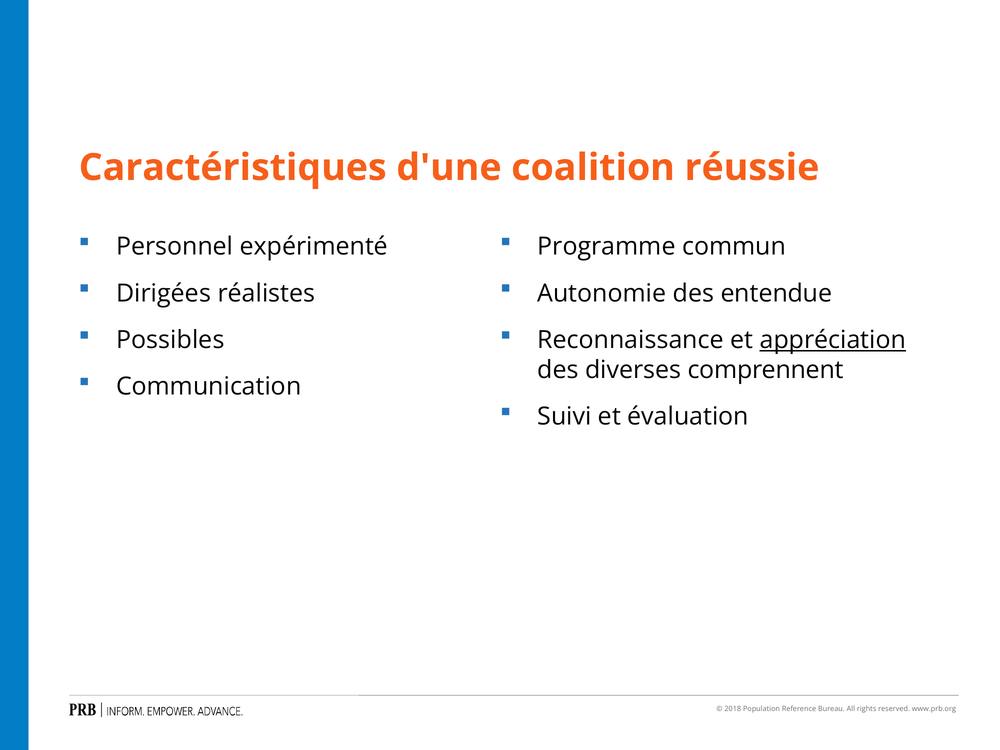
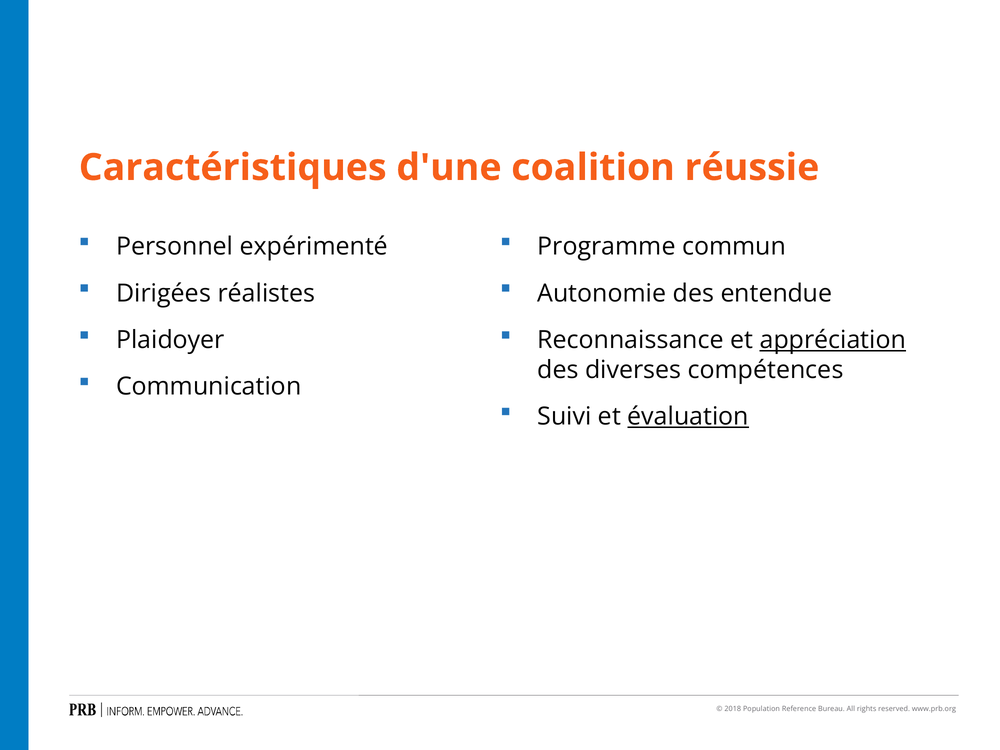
Possibles: Possibles -> Plaidoyer (170, 340)
comprennent: comprennent -> compétences (766, 370)
évaluation underline: none -> present (688, 417)
